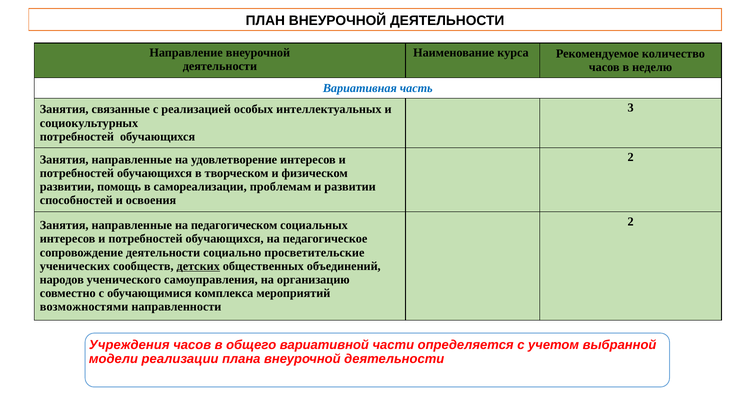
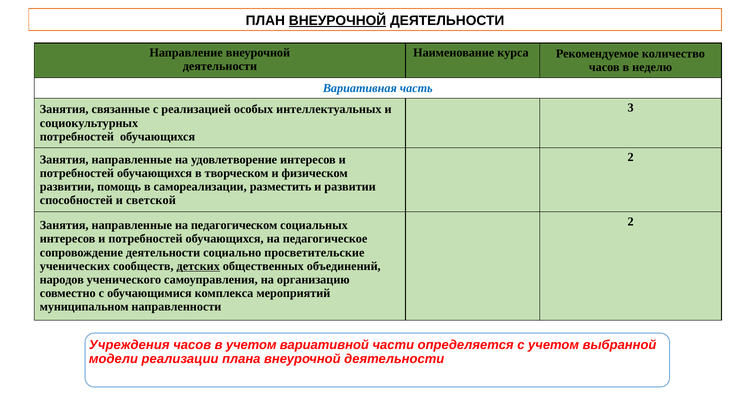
ВНЕУРОЧНОЙ underline: none -> present (338, 20)
проблемам: проблемам -> разместить (281, 186)
освоения: освоения -> светской (151, 200)
возможностями: возможностями -> муниципальном (84, 306)
в общего: общего -> учетом (251, 345)
